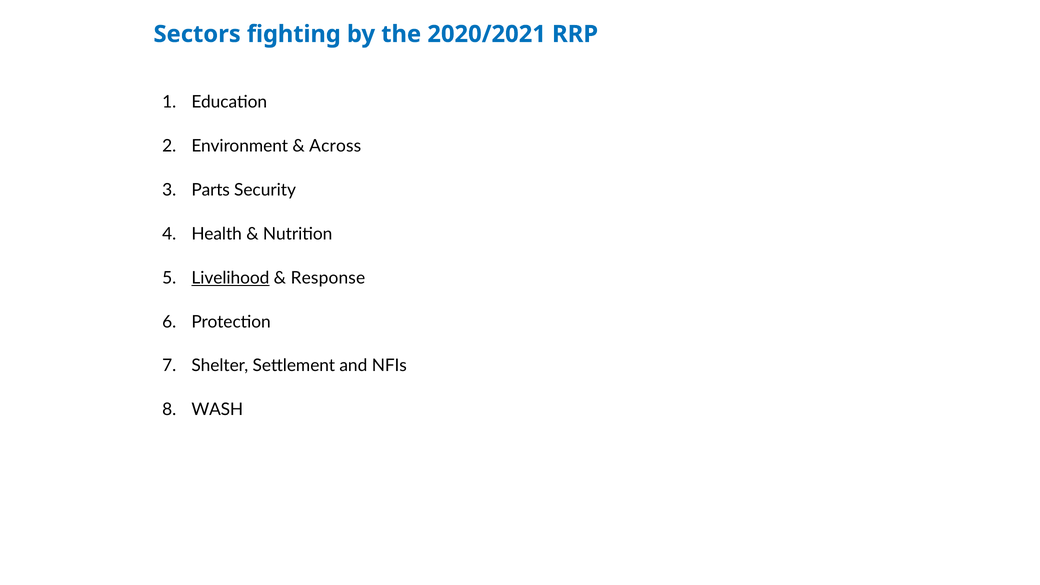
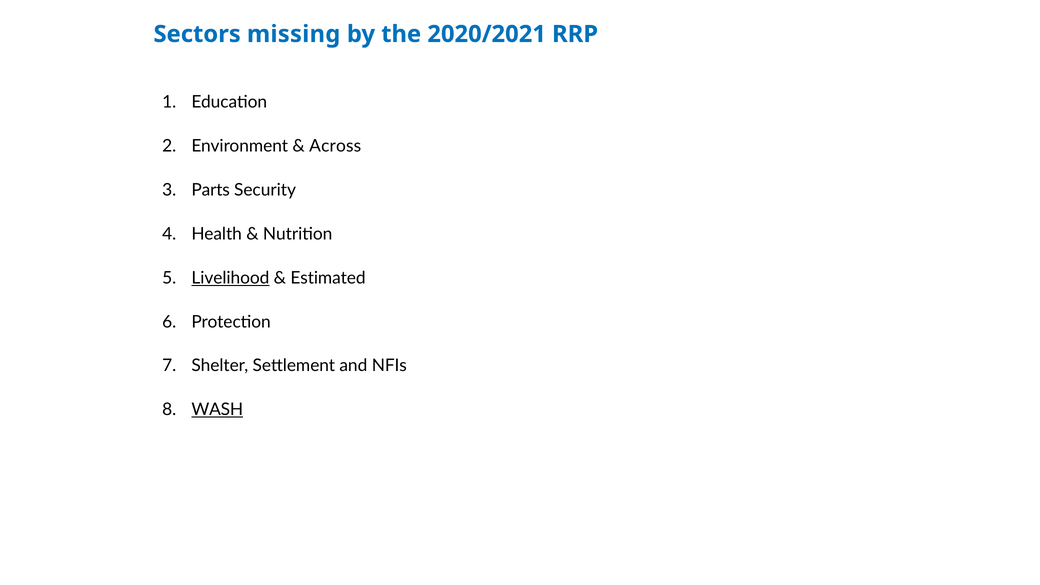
fighting: fighting -> missing (294, 34)
Response: Response -> Estimated (328, 278)
WASH underline: none -> present (217, 410)
